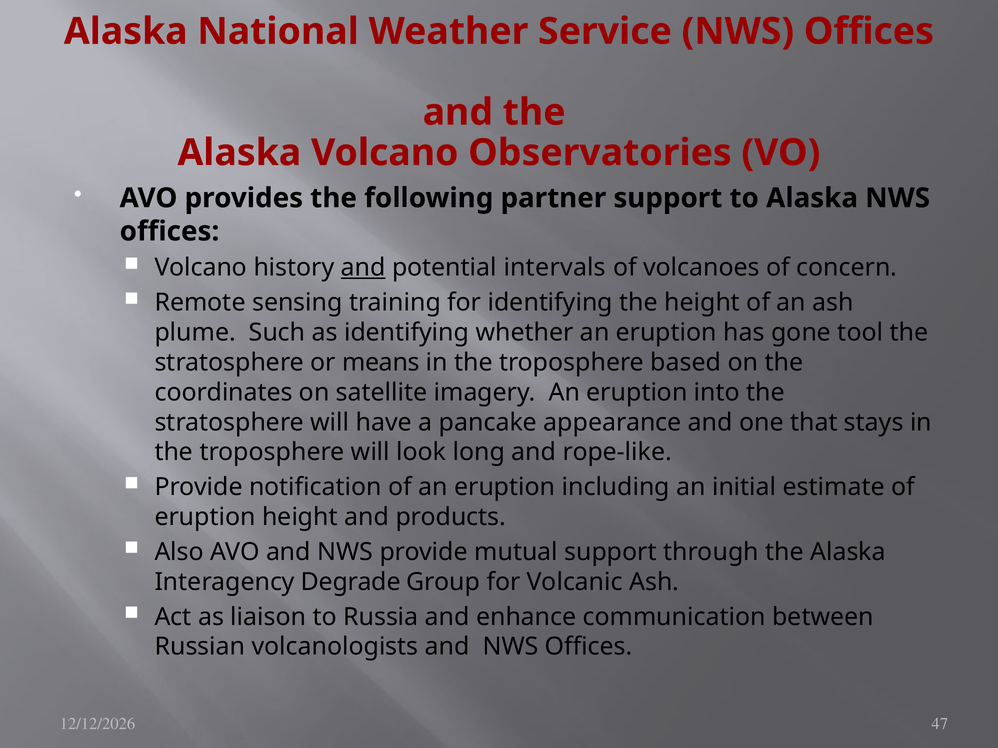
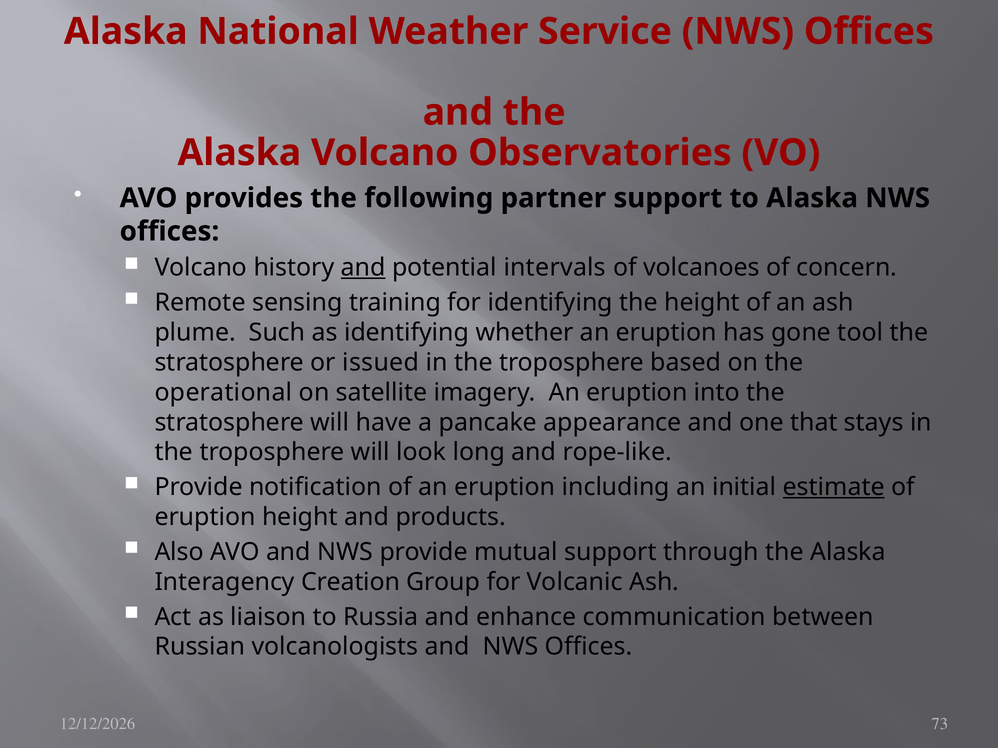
means: means -> issued (381, 363)
coordinates: coordinates -> operational (224, 393)
estimate underline: none -> present (834, 487)
Degrade: Degrade -> Creation (351, 582)
47: 47 -> 73 (940, 724)
